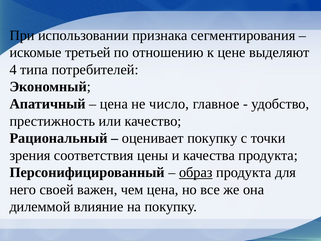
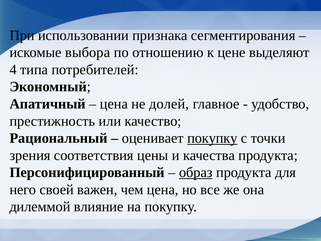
третьей: третьей -> выбора (88, 52)
число: число -> долей (169, 104)
покупку underline: none -> present (212, 138)
